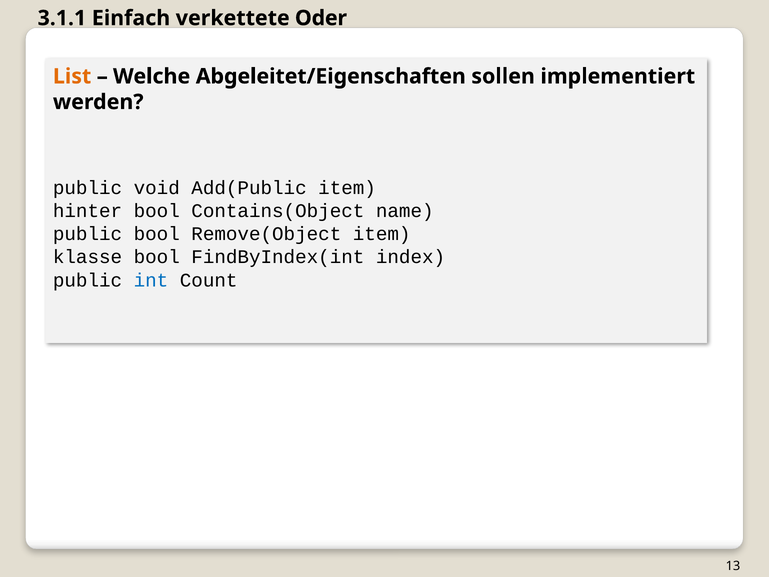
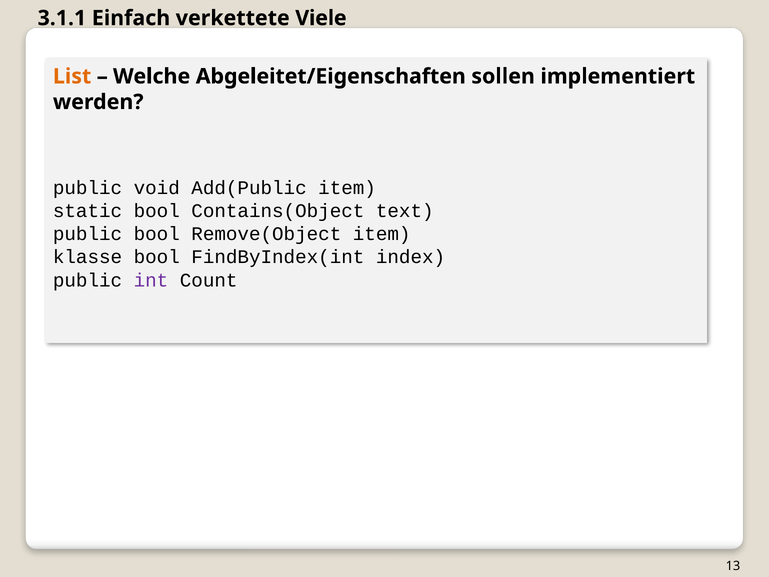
Oder: Oder -> Viele (321, 18)
hinter: hinter -> static (88, 211)
name: name -> text (405, 211)
int colour: blue -> purple (151, 280)
